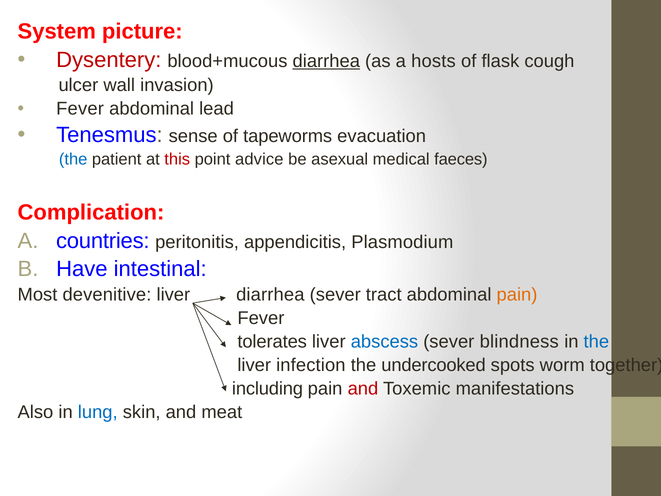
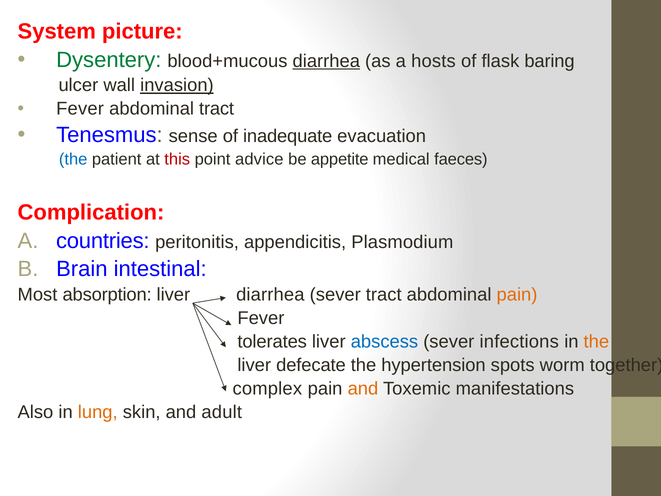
Dysentery colour: red -> green (109, 60)
cough: cough -> baring (550, 61)
invasion underline: none -> present (177, 85)
abdominal lead: lead -> tract (217, 109)
tapeworms: tapeworms -> inadequate (288, 136)
asexual: asexual -> appetite (340, 159)
Have: Have -> Brain (82, 269)
devenitive: devenitive -> absorption (107, 294)
blindness: blindness -> infections (519, 341)
the colour: blue -> orange (596, 341)
infection: infection -> defecate (311, 365)
undercooked: undercooked -> hypertension (433, 365)
including: including -> complex (267, 388)
and colour: red -> orange (363, 388)
lung colour: blue -> orange (98, 412)
meat: meat -> adult (222, 412)
